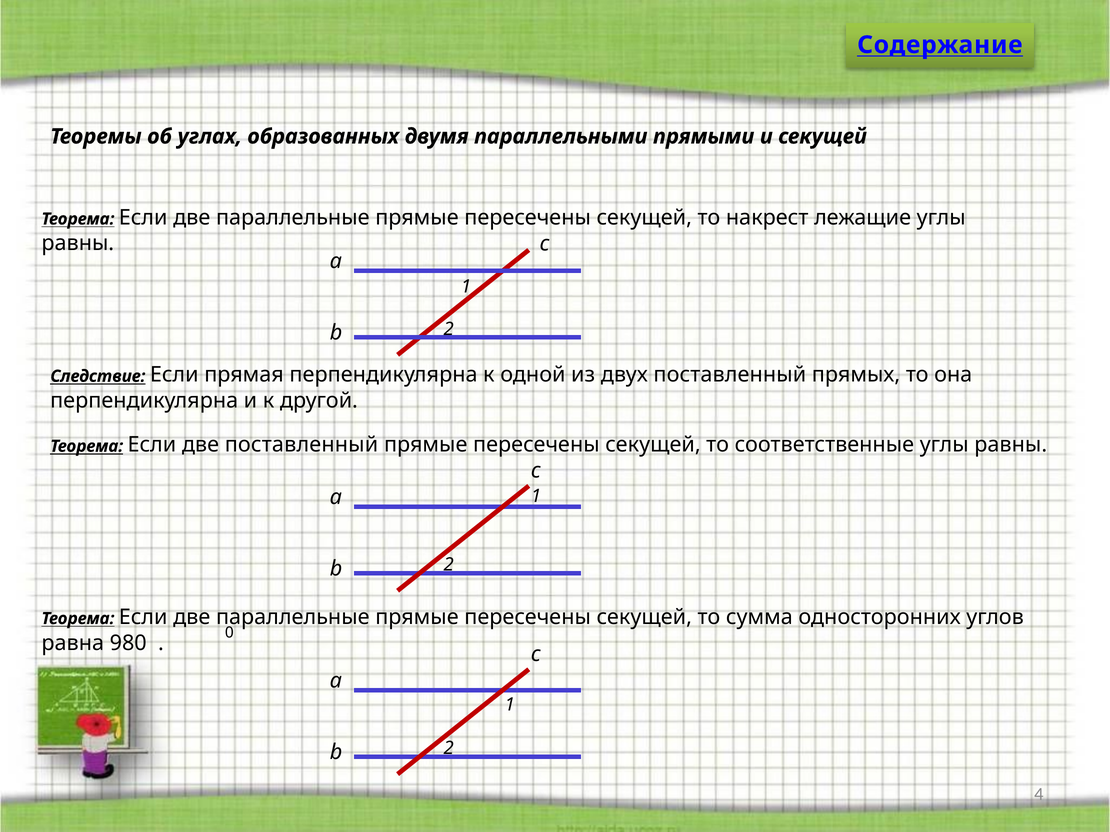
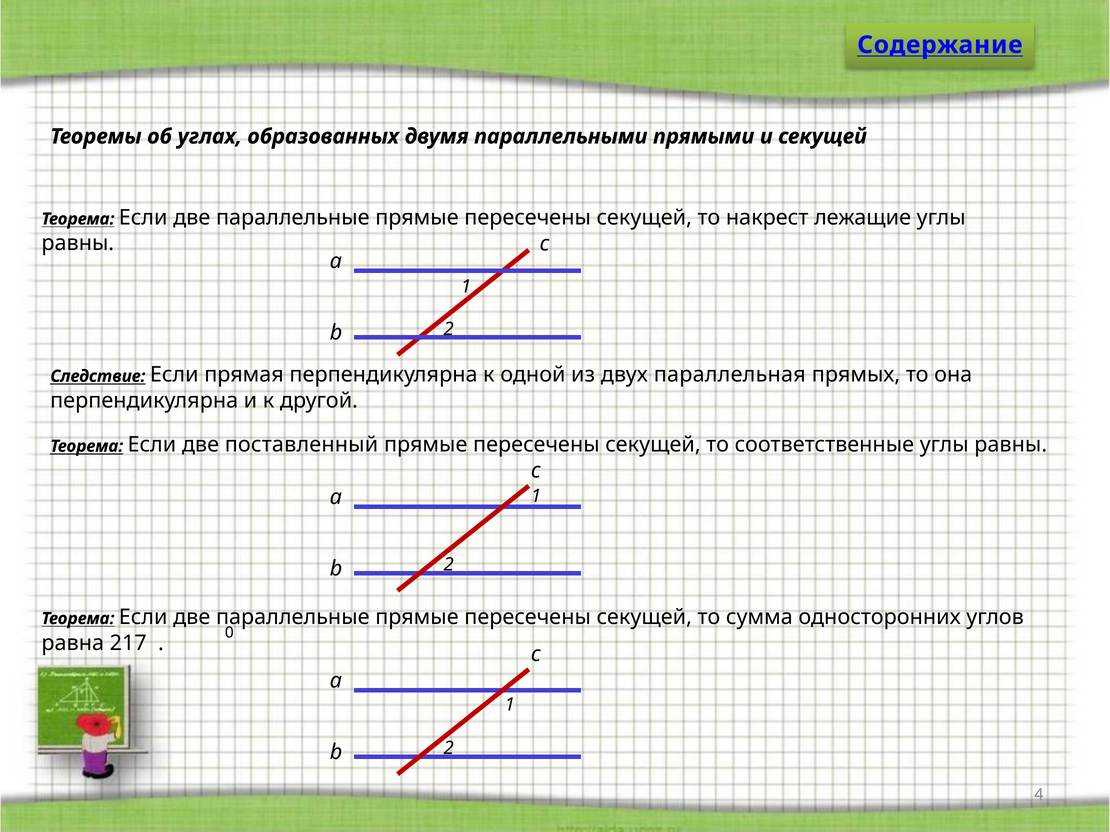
двух поставленный: поставленный -> параллельная (730, 375)
980: 980 -> 217 (128, 643)
